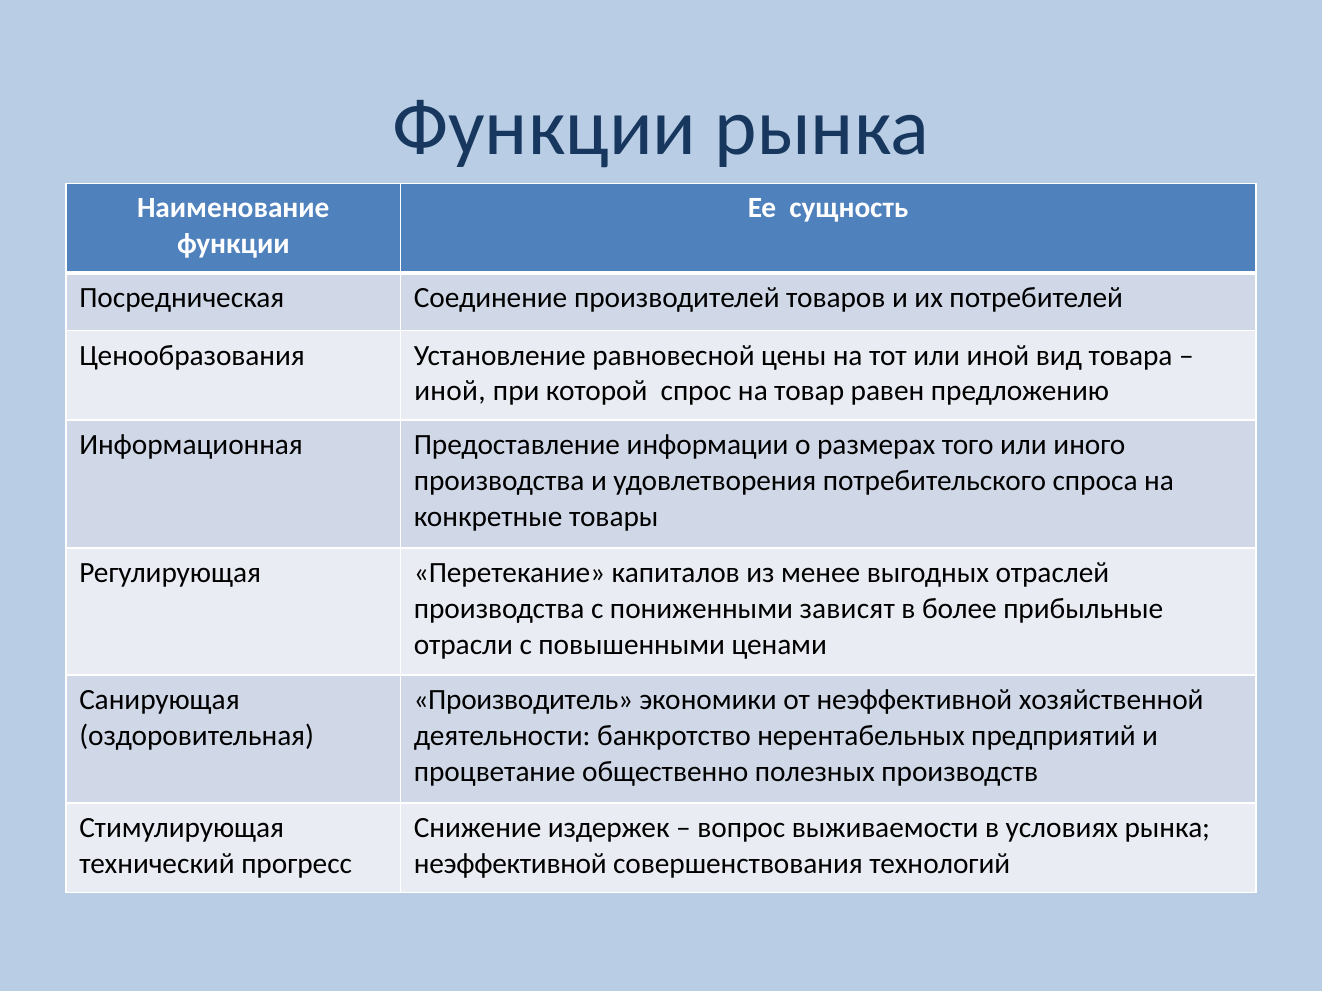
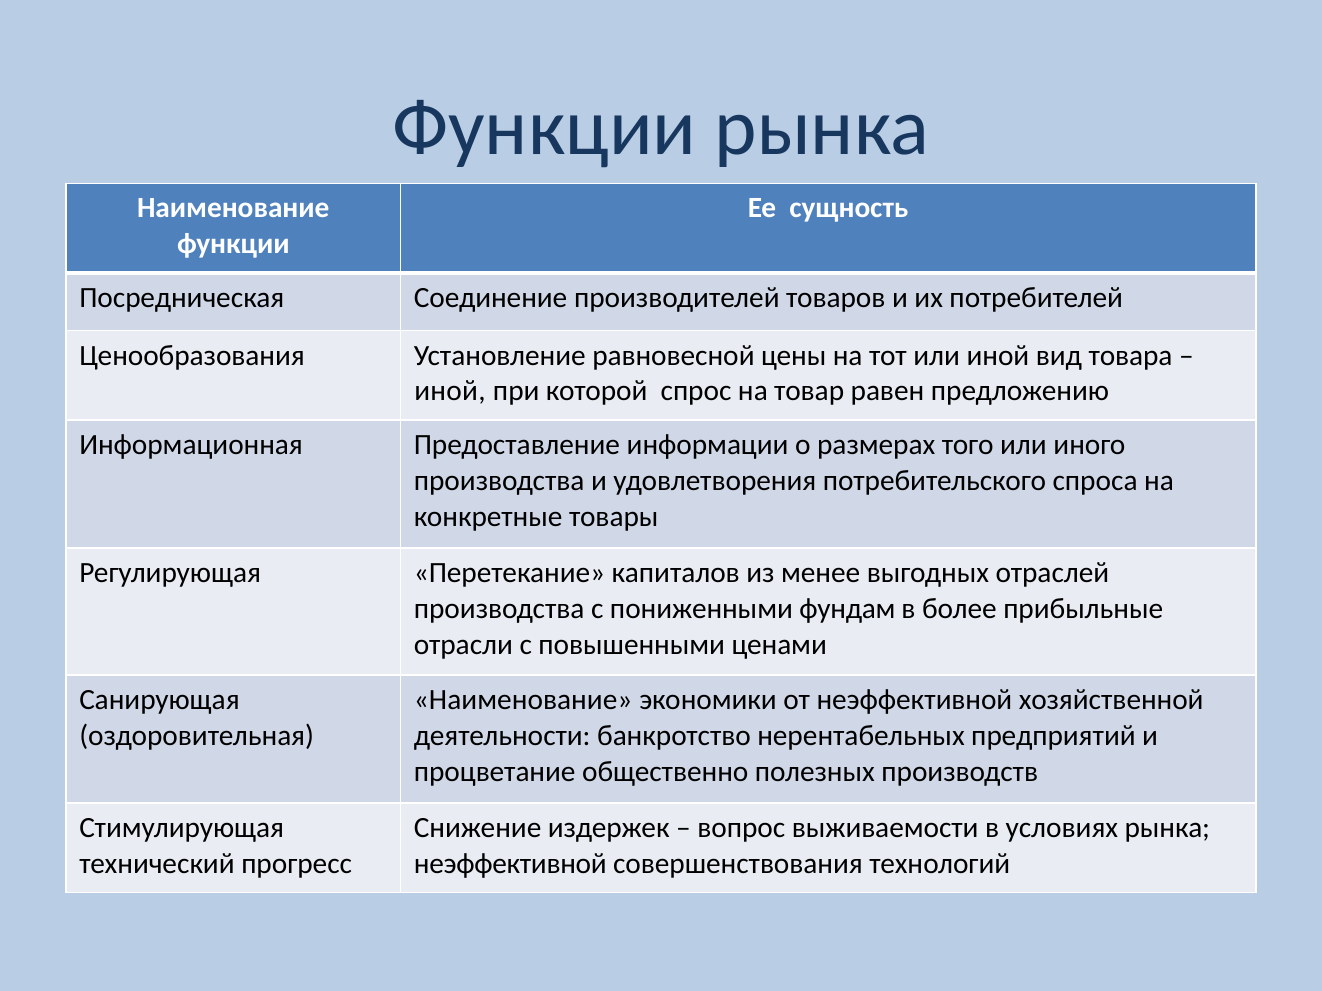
зависят: зависят -> фундам (847, 609)
Производитель: Производитель -> Наименование (523, 700)
